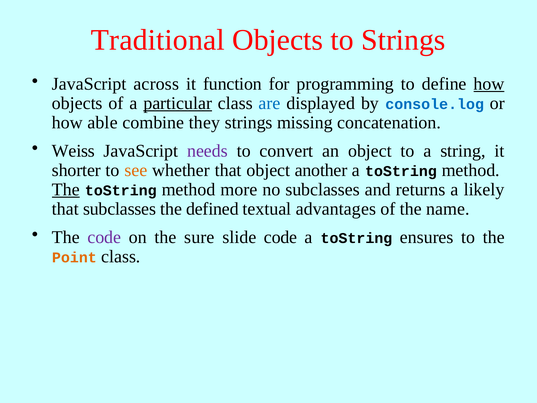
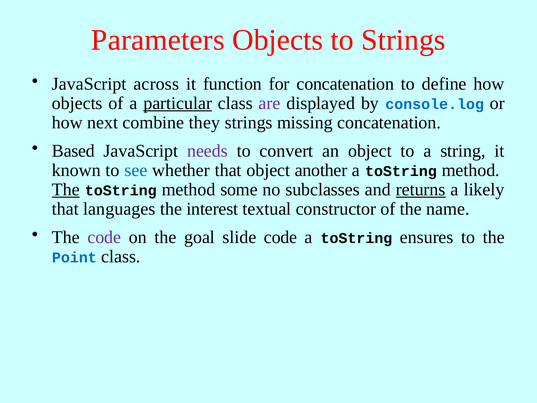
Traditional: Traditional -> Parameters (158, 40)
for programming: programming -> concatenation (345, 84)
how underline: present -> none (489, 84)
are colour: blue -> purple (270, 103)
able: able -> next (103, 123)
Weiss: Weiss -> Based (73, 151)
shorter: shorter -> known (76, 170)
see colour: orange -> blue (136, 170)
more: more -> some (239, 189)
returns underline: none -> present (421, 189)
that subclasses: subclasses -> languages (119, 209)
defined: defined -> interest (212, 209)
advantages: advantages -> constructor (336, 209)
sure: sure -> goal (199, 237)
Point colour: orange -> blue (74, 257)
